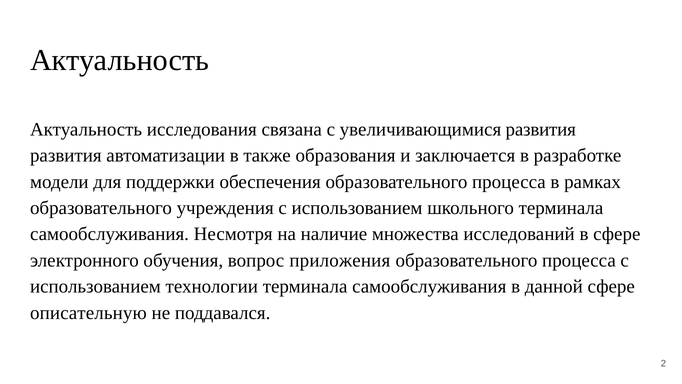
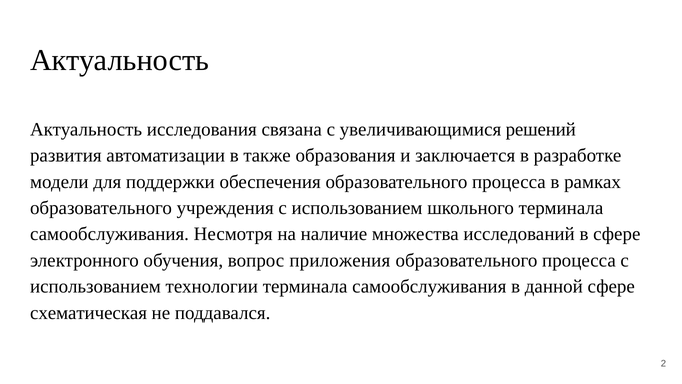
увеличивающимися развития: развития -> решений (541, 129)
описательную: описательную -> схематическая (89, 312)
